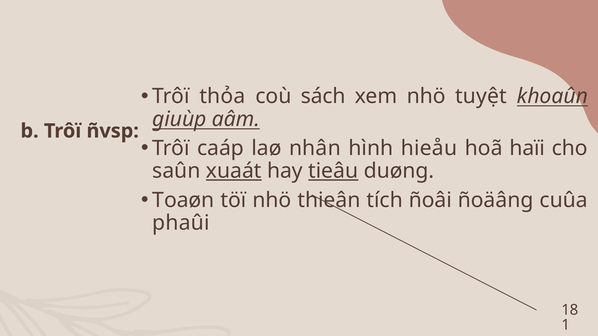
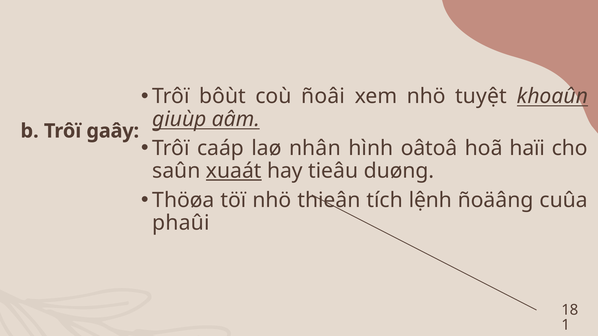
thỏa: thỏa -> bôùt (222, 96)
sách: sách -> ñoâi (323, 96)
ñvsp: ñvsp -> gaây (113, 131)
hieåu: hieåu -> oâtoâ (429, 148)
tieâu underline: present -> none (333, 171)
Toaøn: Toaøn -> Thöøa (183, 200)
ñoâi: ñoâi -> lệnh (430, 200)
